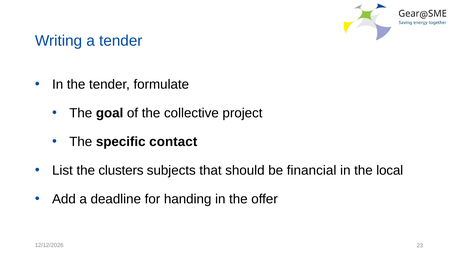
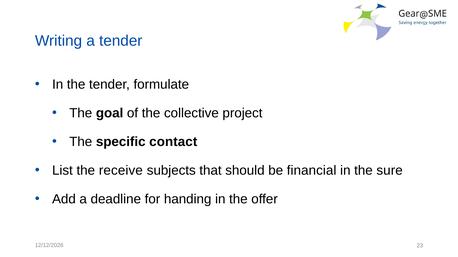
clusters: clusters -> receive (121, 171)
local: local -> sure (390, 171)
